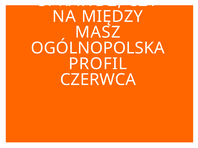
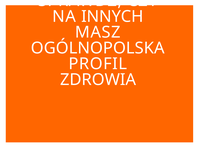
MIĘDZY: MIĘDZY -> INNYCH (112, 17)
CZERWCA: CZERWCA -> ZDROWIA (98, 80)
